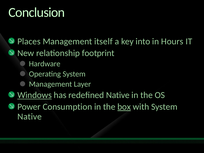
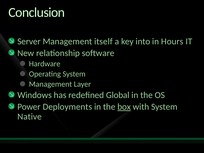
Places: Places -> Server (29, 41)
footprint: footprint -> software (98, 53)
Windows underline: present -> none (35, 95)
redefined Native: Native -> Global (118, 95)
Consumption: Consumption -> Deployments (67, 107)
